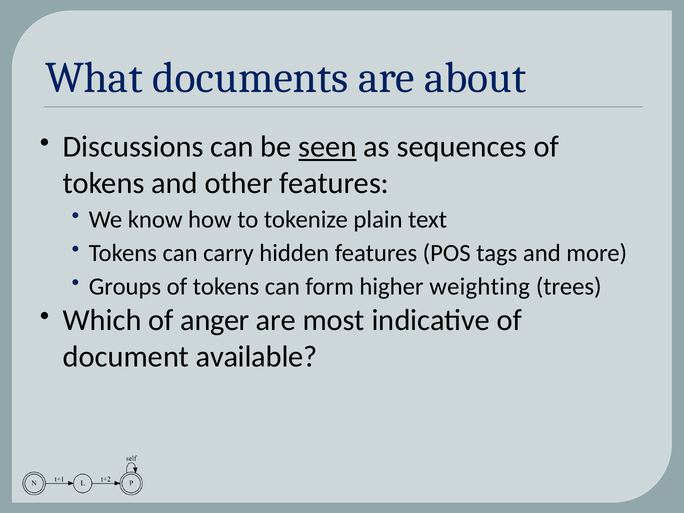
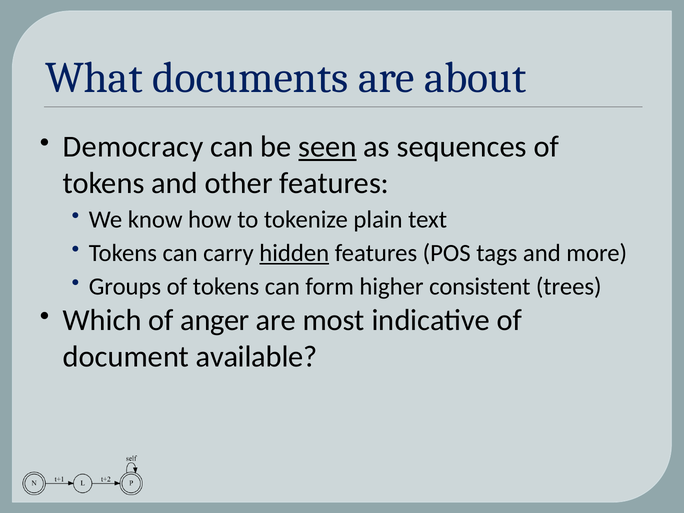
Discussions: Discussions -> Democracy (133, 147)
hidden underline: none -> present (294, 253)
weighting: weighting -> consistent (480, 287)
